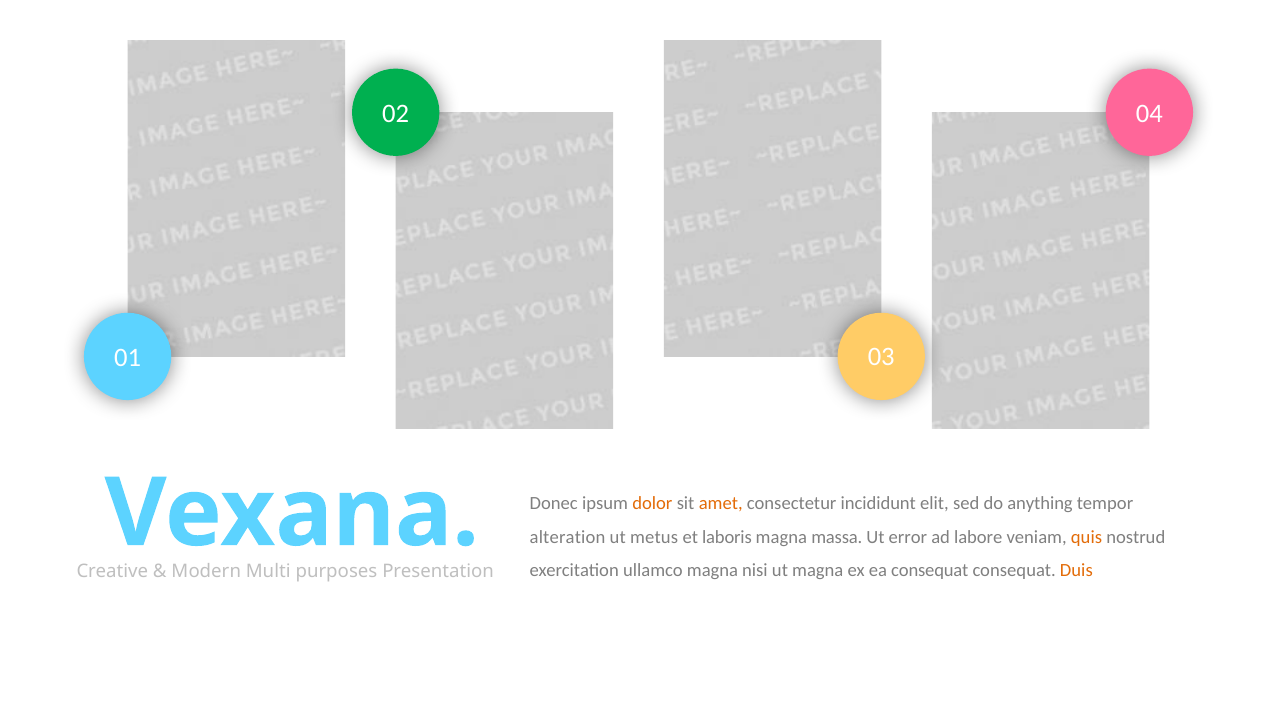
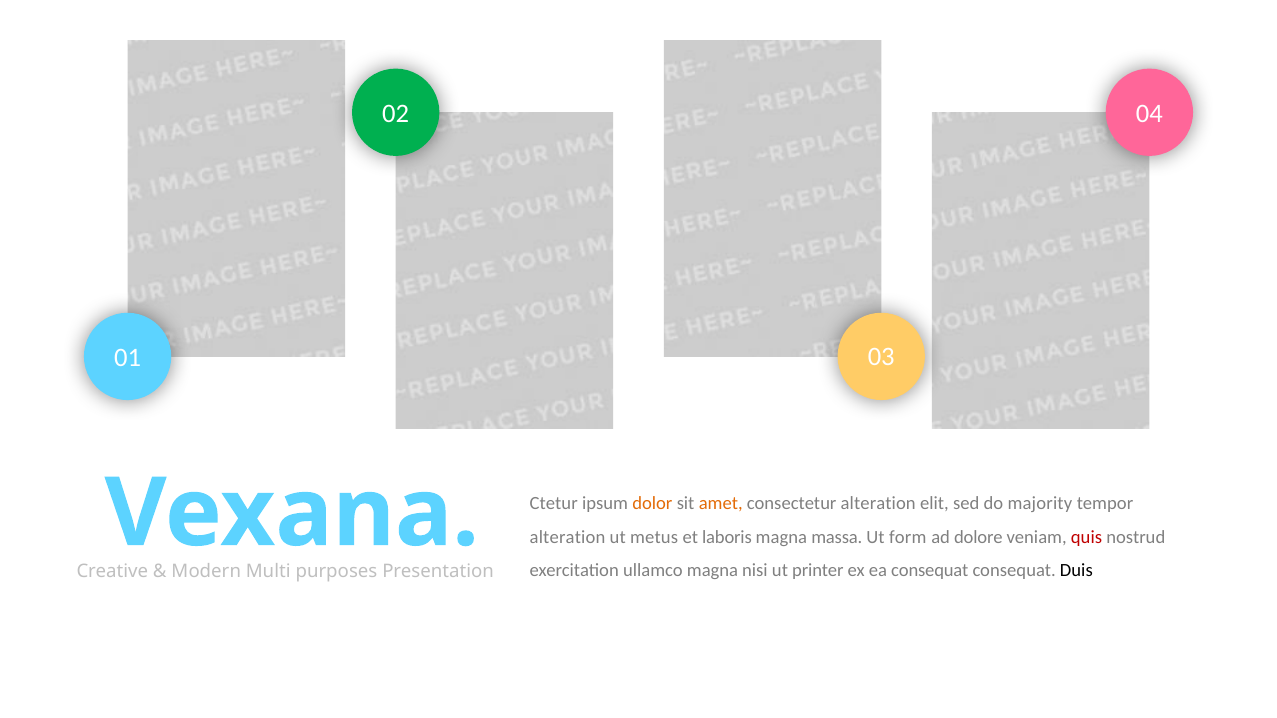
Donec: Donec -> Ctetur (554, 504)
consectetur incididunt: incididunt -> alteration (878, 504)
anything: anything -> majority (1040, 504)
error: error -> form (908, 537)
labore: labore -> dolore (978, 537)
quis colour: orange -> red (1087, 537)
ut magna: magna -> printer (818, 571)
Duis colour: orange -> black (1076, 571)
